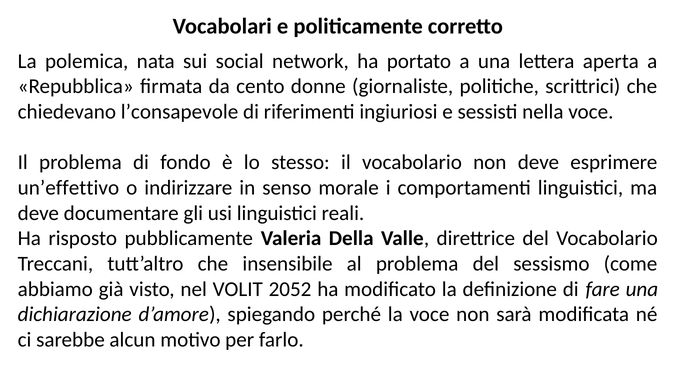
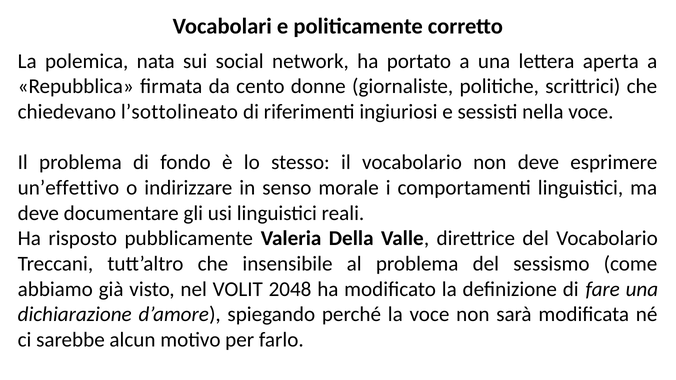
l’consapevole: l’consapevole -> l’sottolineato (179, 112)
2052: 2052 -> 2048 (290, 289)
